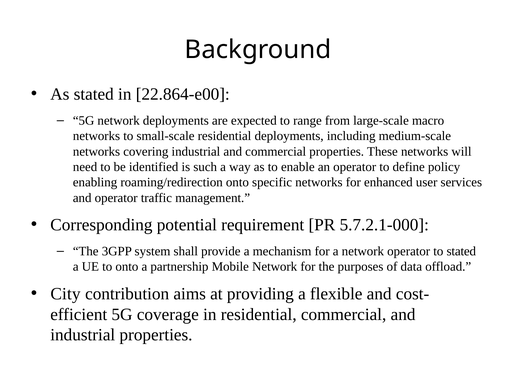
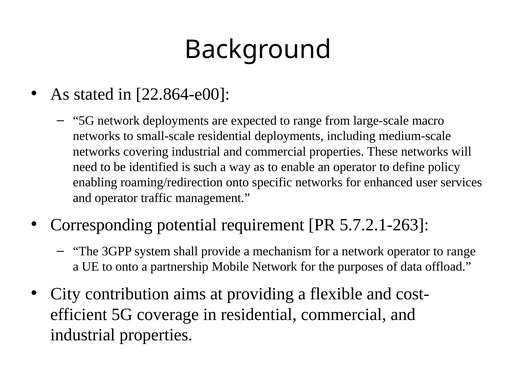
5.7.2.1-000: 5.7.2.1-000 -> 5.7.2.1-263 (384, 225)
operator to stated: stated -> range (461, 251)
